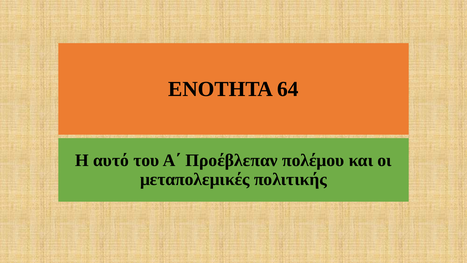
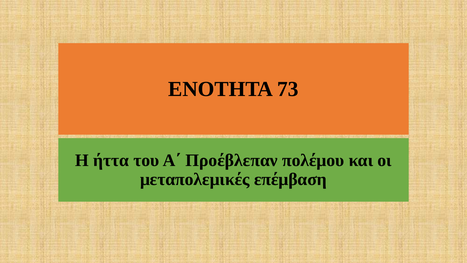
64: 64 -> 73 (288, 89)
αυτό: αυτό -> ήττα (111, 160)
πολιτικής: πολιτικής -> επέμβαση (290, 179)
